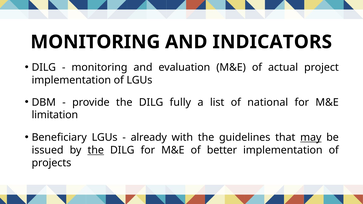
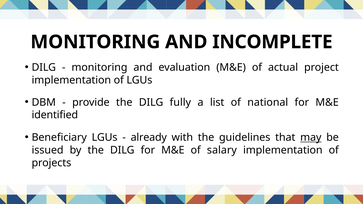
INDICATORS: INDICATORS -> INCOMPLETE (272, 42)
limitation: limitation -> identified (55, 115)
the underline: present -> none (96, 150)
better: better -> salary (222, 150)
